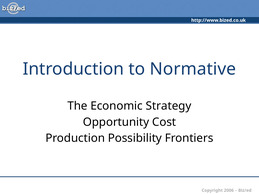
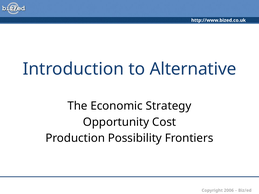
Normative: Normative -> Alternative (193, 69)
